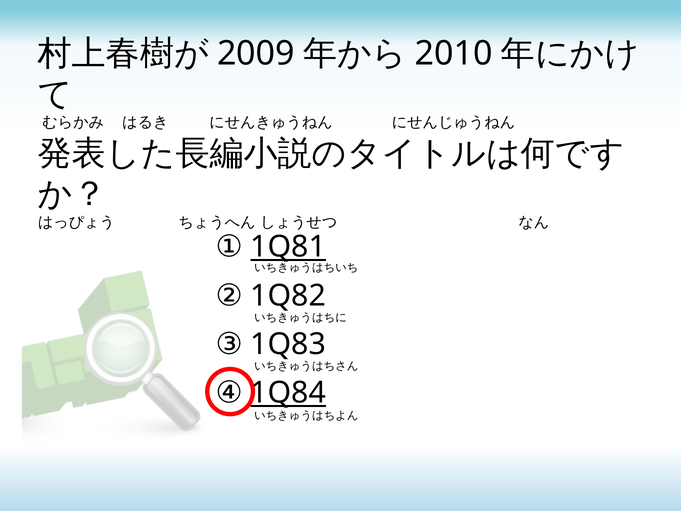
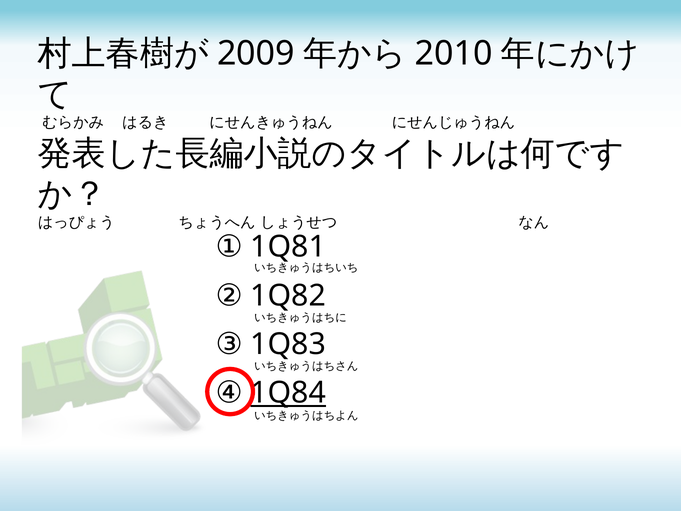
1Q81 underline: present -> none (288, 247)
